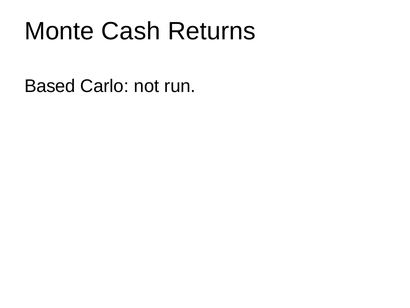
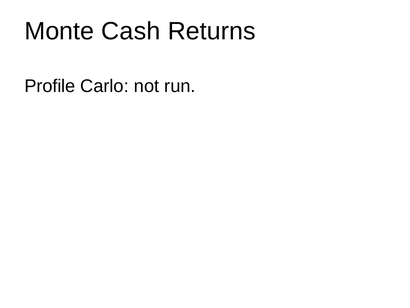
Based: Based -> Profile (50, 86)
